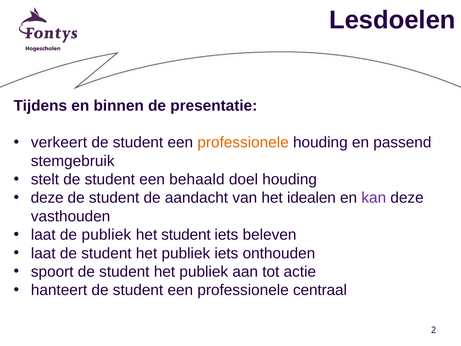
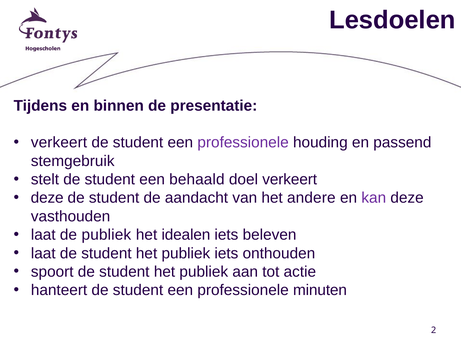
professionele colour: orange -> purple (243, 142)
doel houding: houding -> verkeert (290, 179)
idealen: idealen -> andere (311, 198)
het student: student -> idealen (186, 235)
centraal: centraal -> minuten (320, 290)
